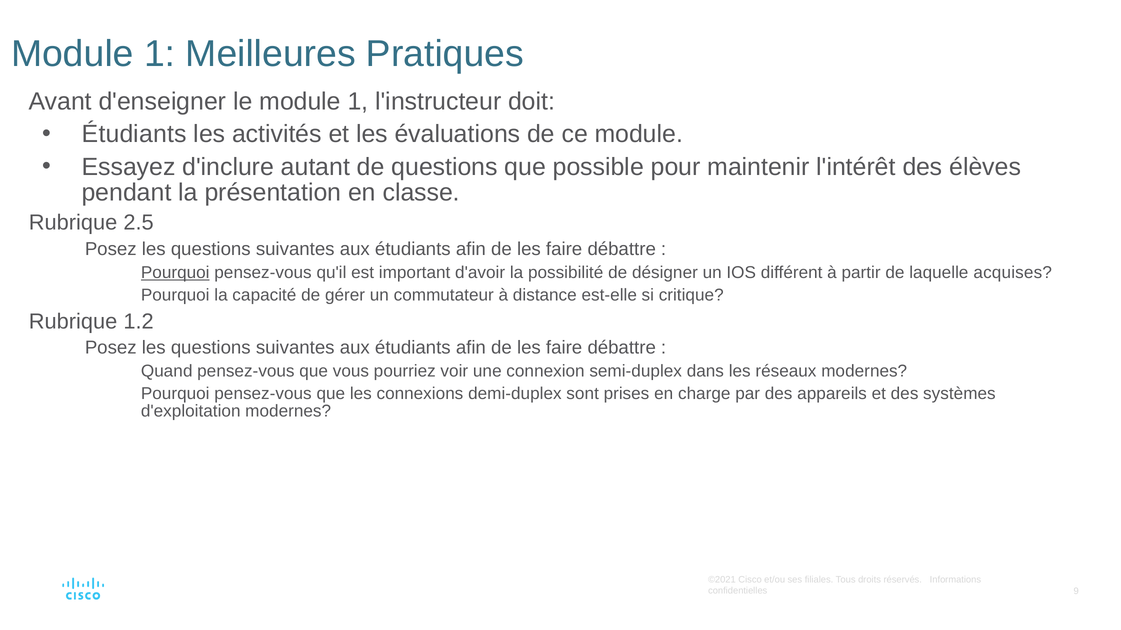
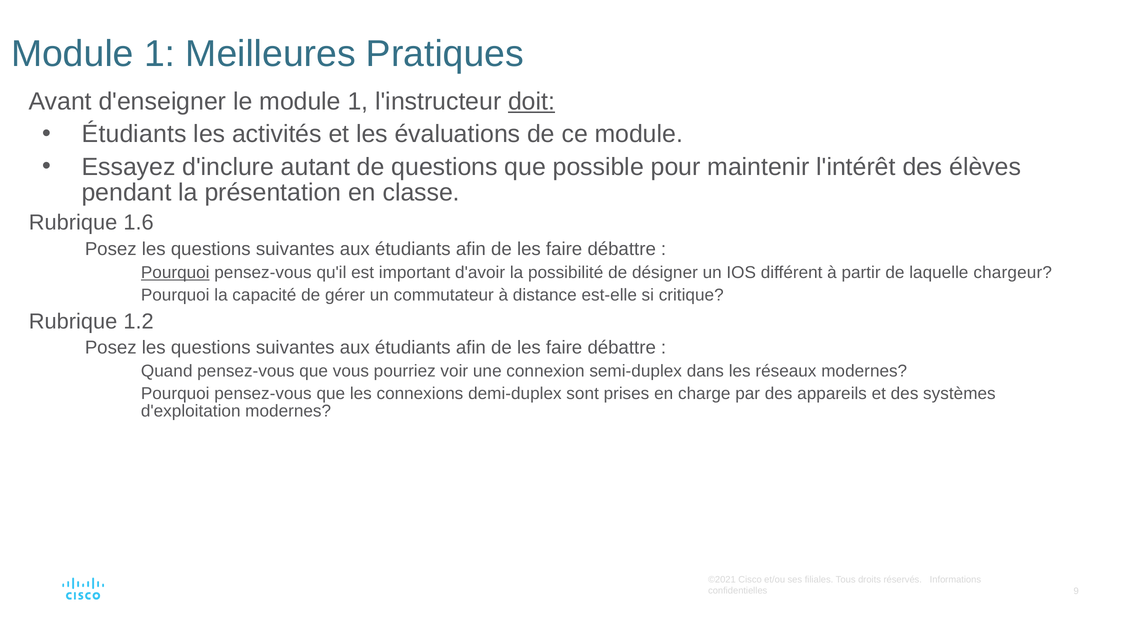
doit underline: none -> present (532, 102)
2.5: 2.5 -> 1.6 (139, 223)
acquises: acquises -> chargeur (1013, 273)
